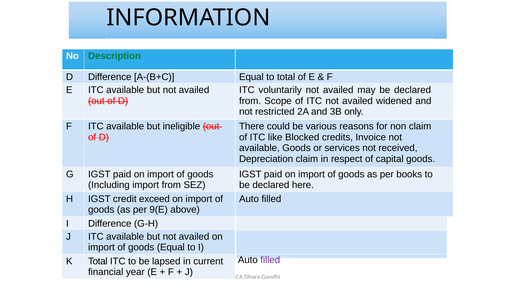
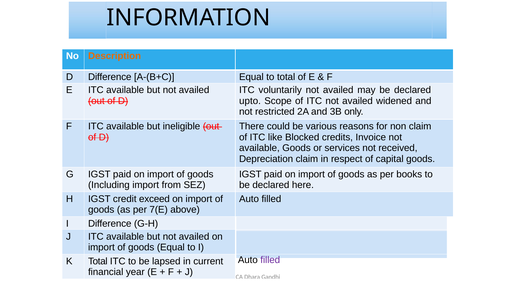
Description colour: green -> orange (115, 56)
from: from -> upto (250, 101)
9(E: 9(E -> 7(E (159, 210)
